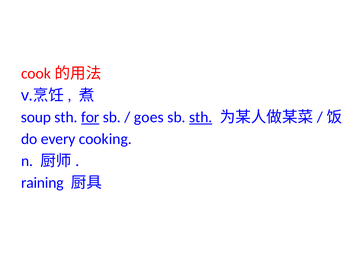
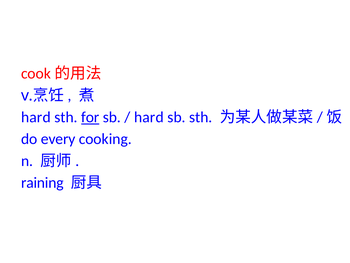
soup: soup -> hard (36, 117)
goes: goes -> hard (149, 117)
sth underline: present -> none (201, 117)
